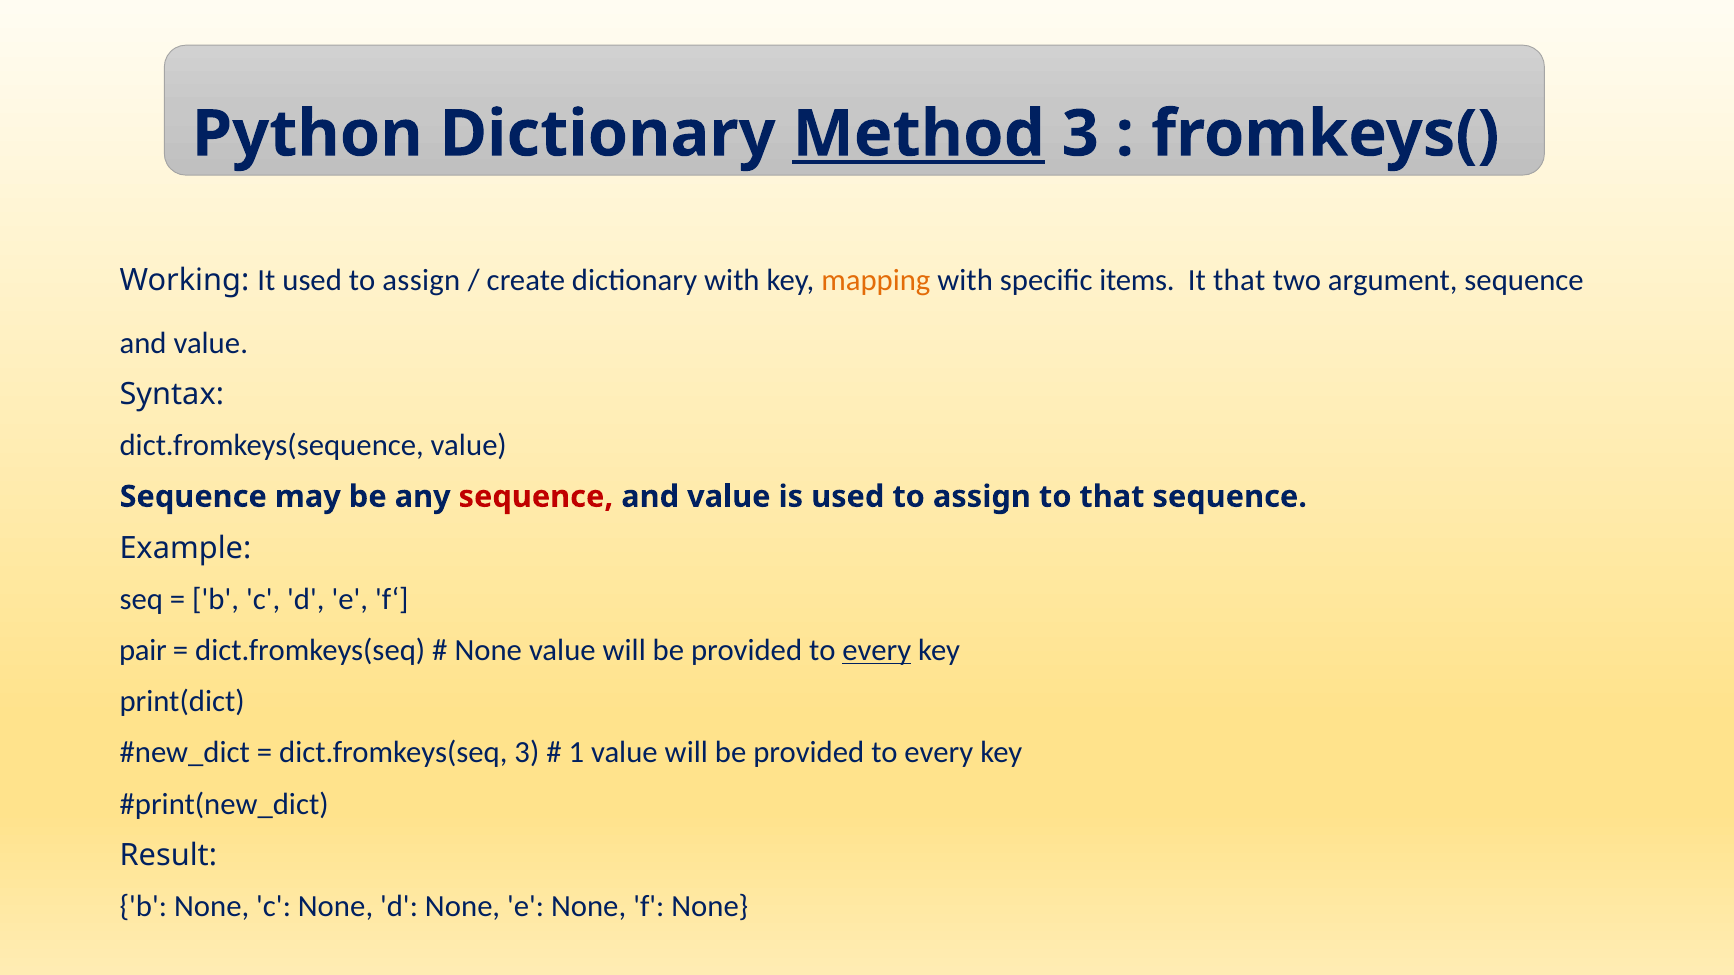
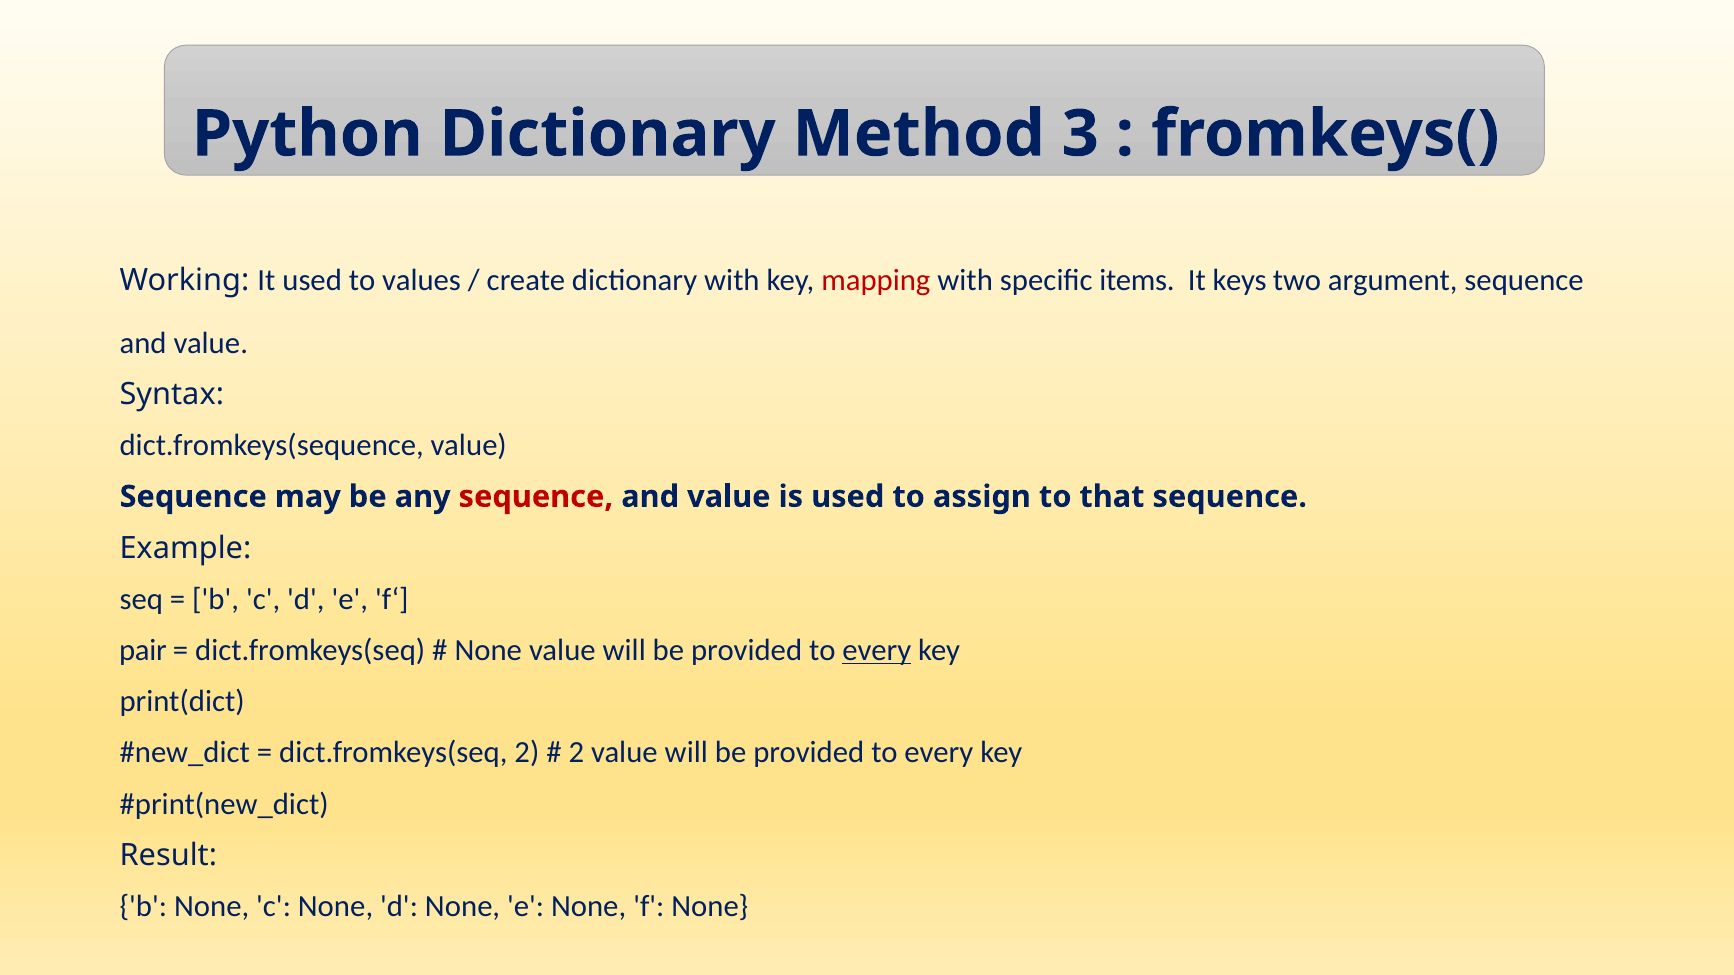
Method underline: present -> none (919, 134)
It used to assign: assign -> values (422, 281)
mapping colour: orange -> red (876, 281)
It that: that -> keys (1240, 281)
dict.fromkeys(seq 3: 3 -> 2 (527, 753)
1: 1 -> 2 (576, 753)
